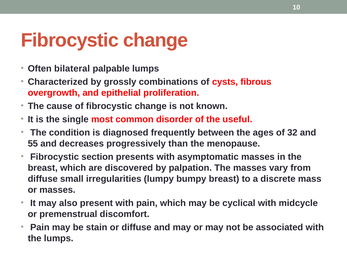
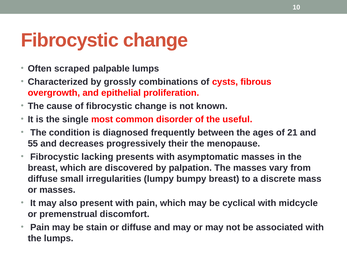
bilateral: bilateral -> scraped (72, 69)
32: 32 -> 21 (292, 133)
than: than -> their (178, 144)
section: section -> lacking (97, 157)
